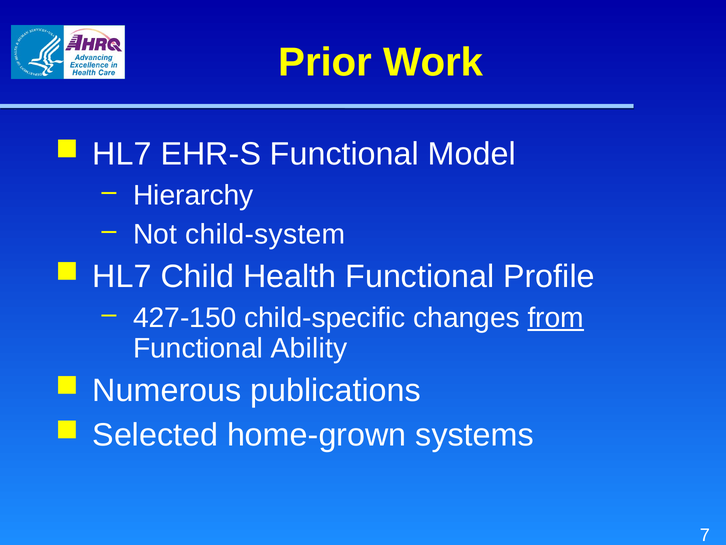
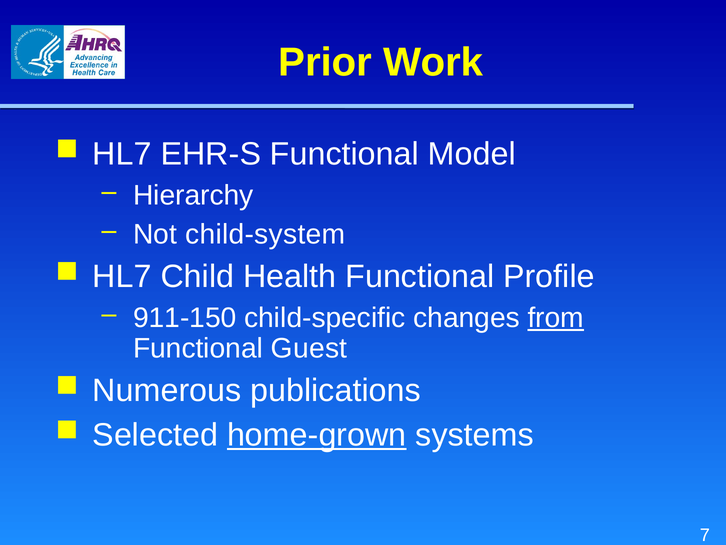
427-150: 427-150 -> 911-150 (185, 318)
Ability: Ability -> Guest (309, 348)
home-grown underline: none -> present (317, 435)
